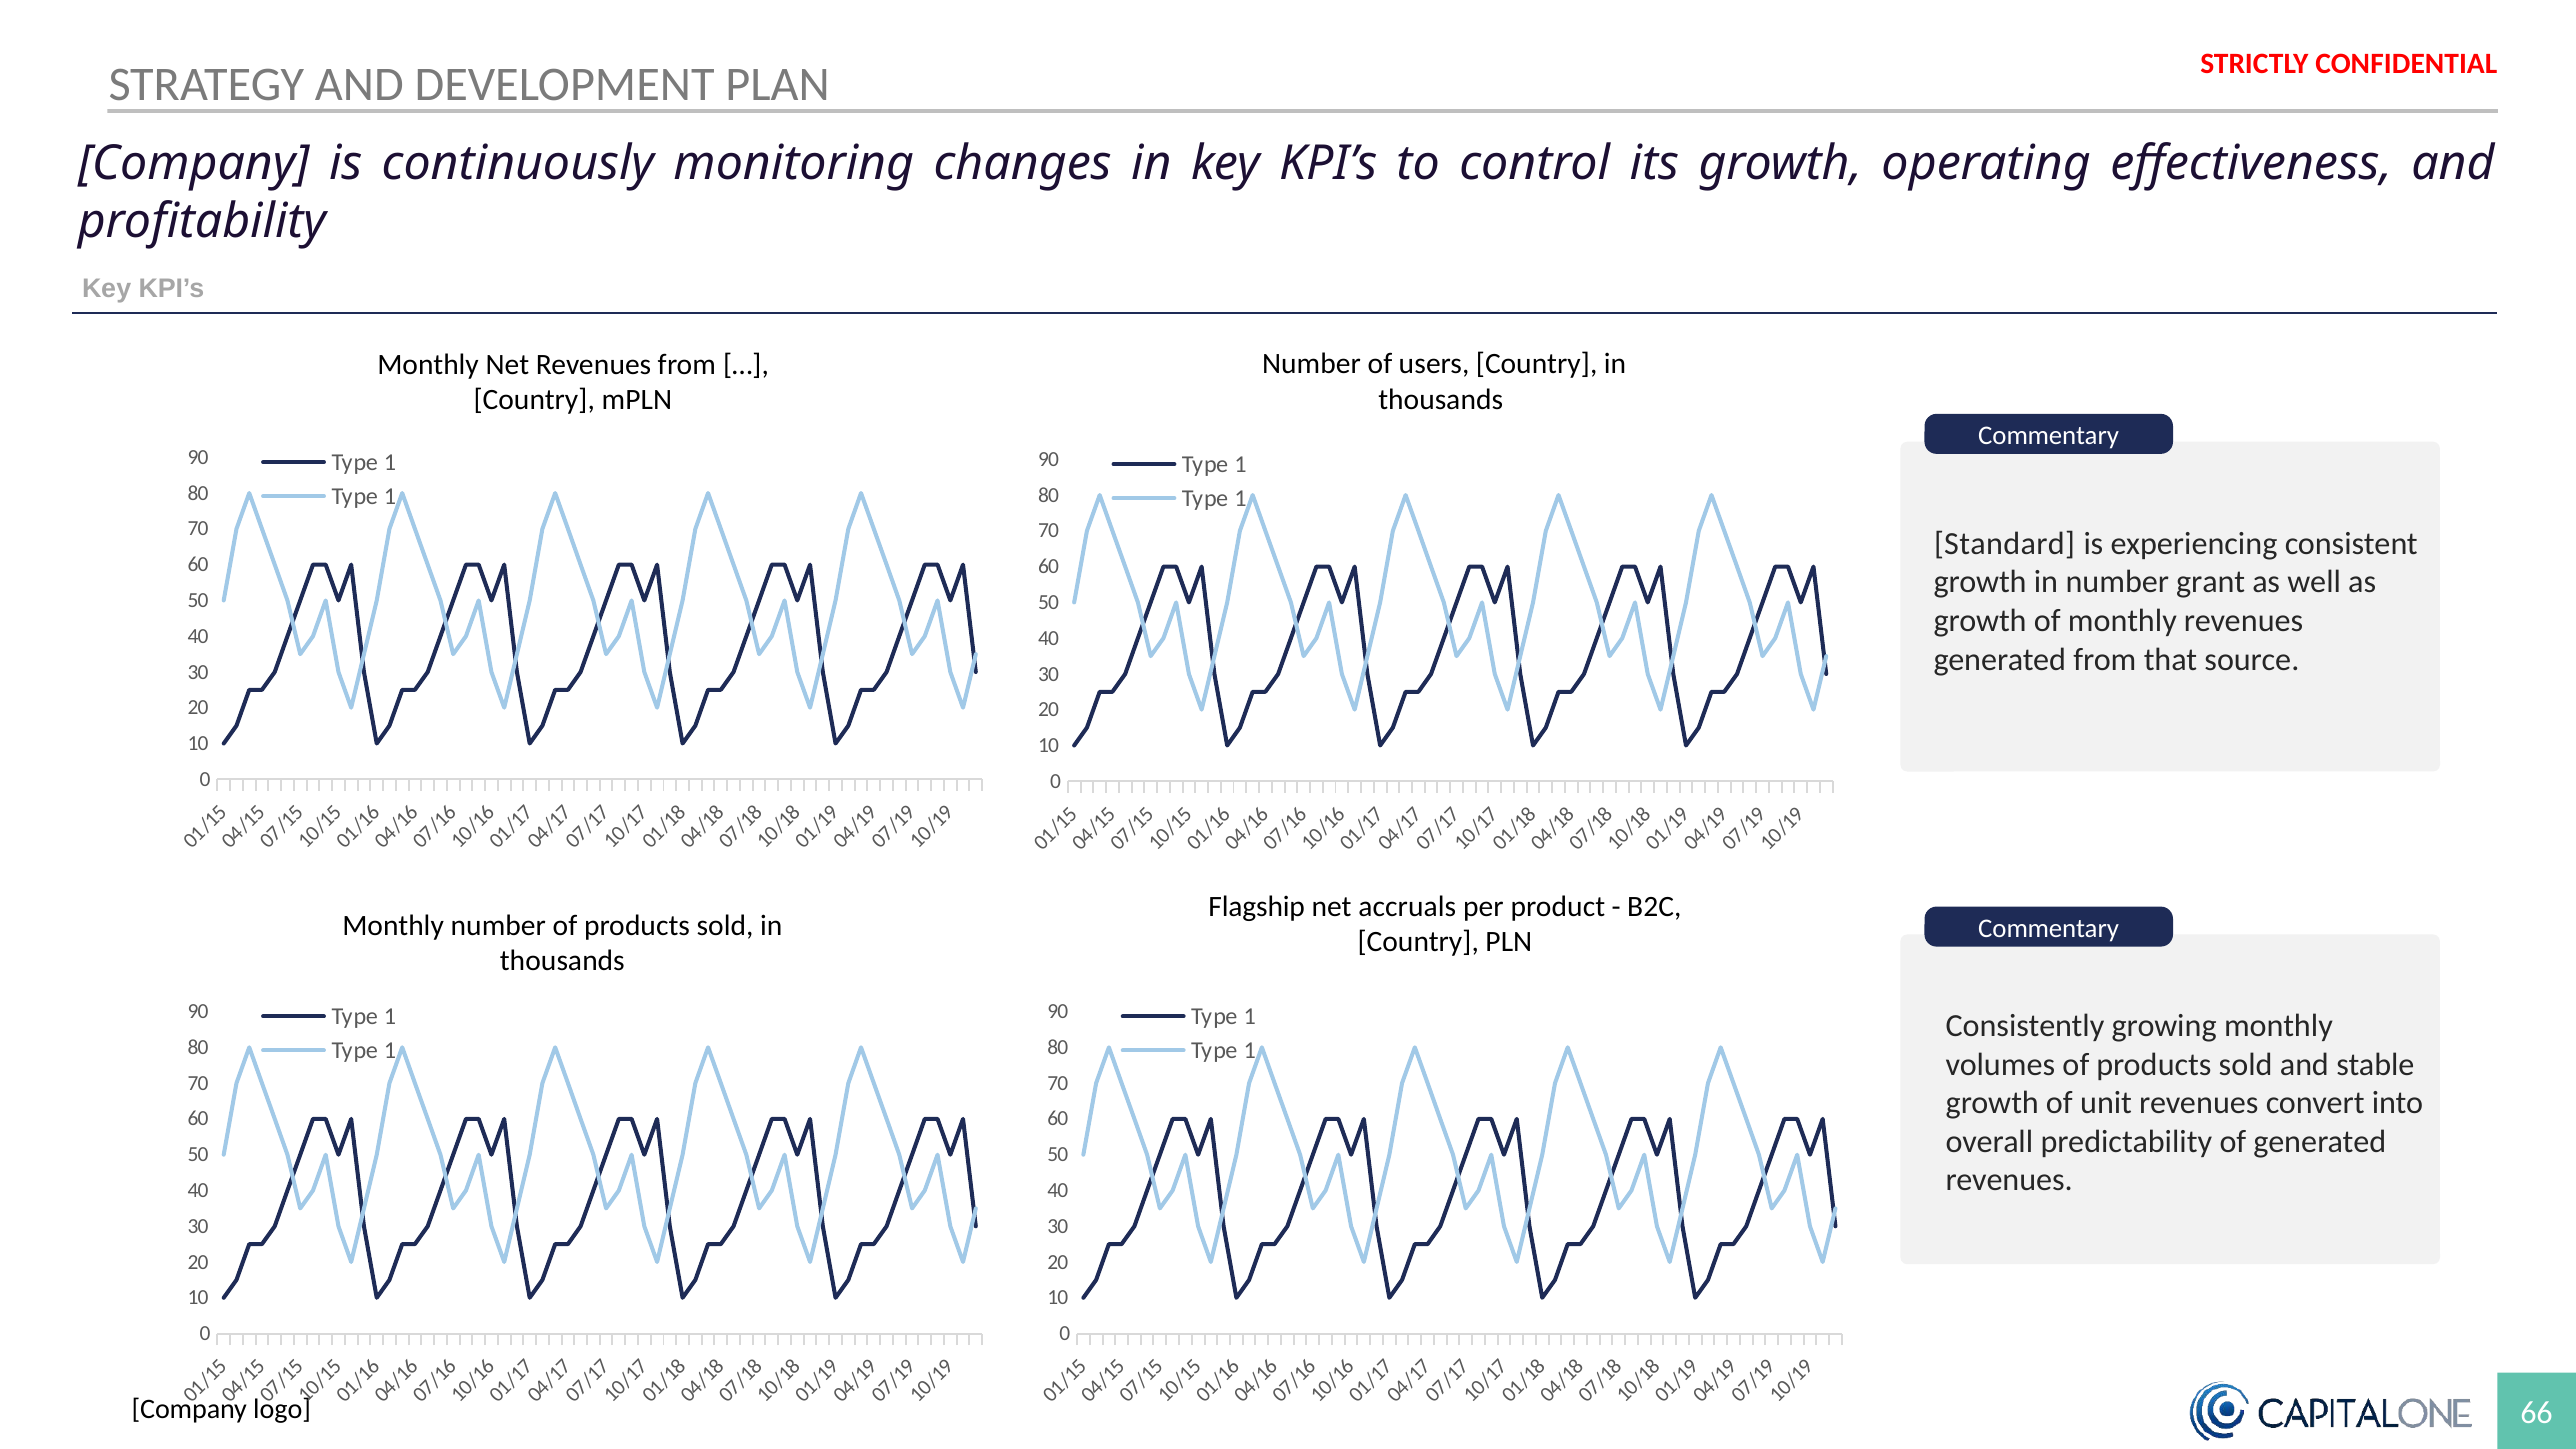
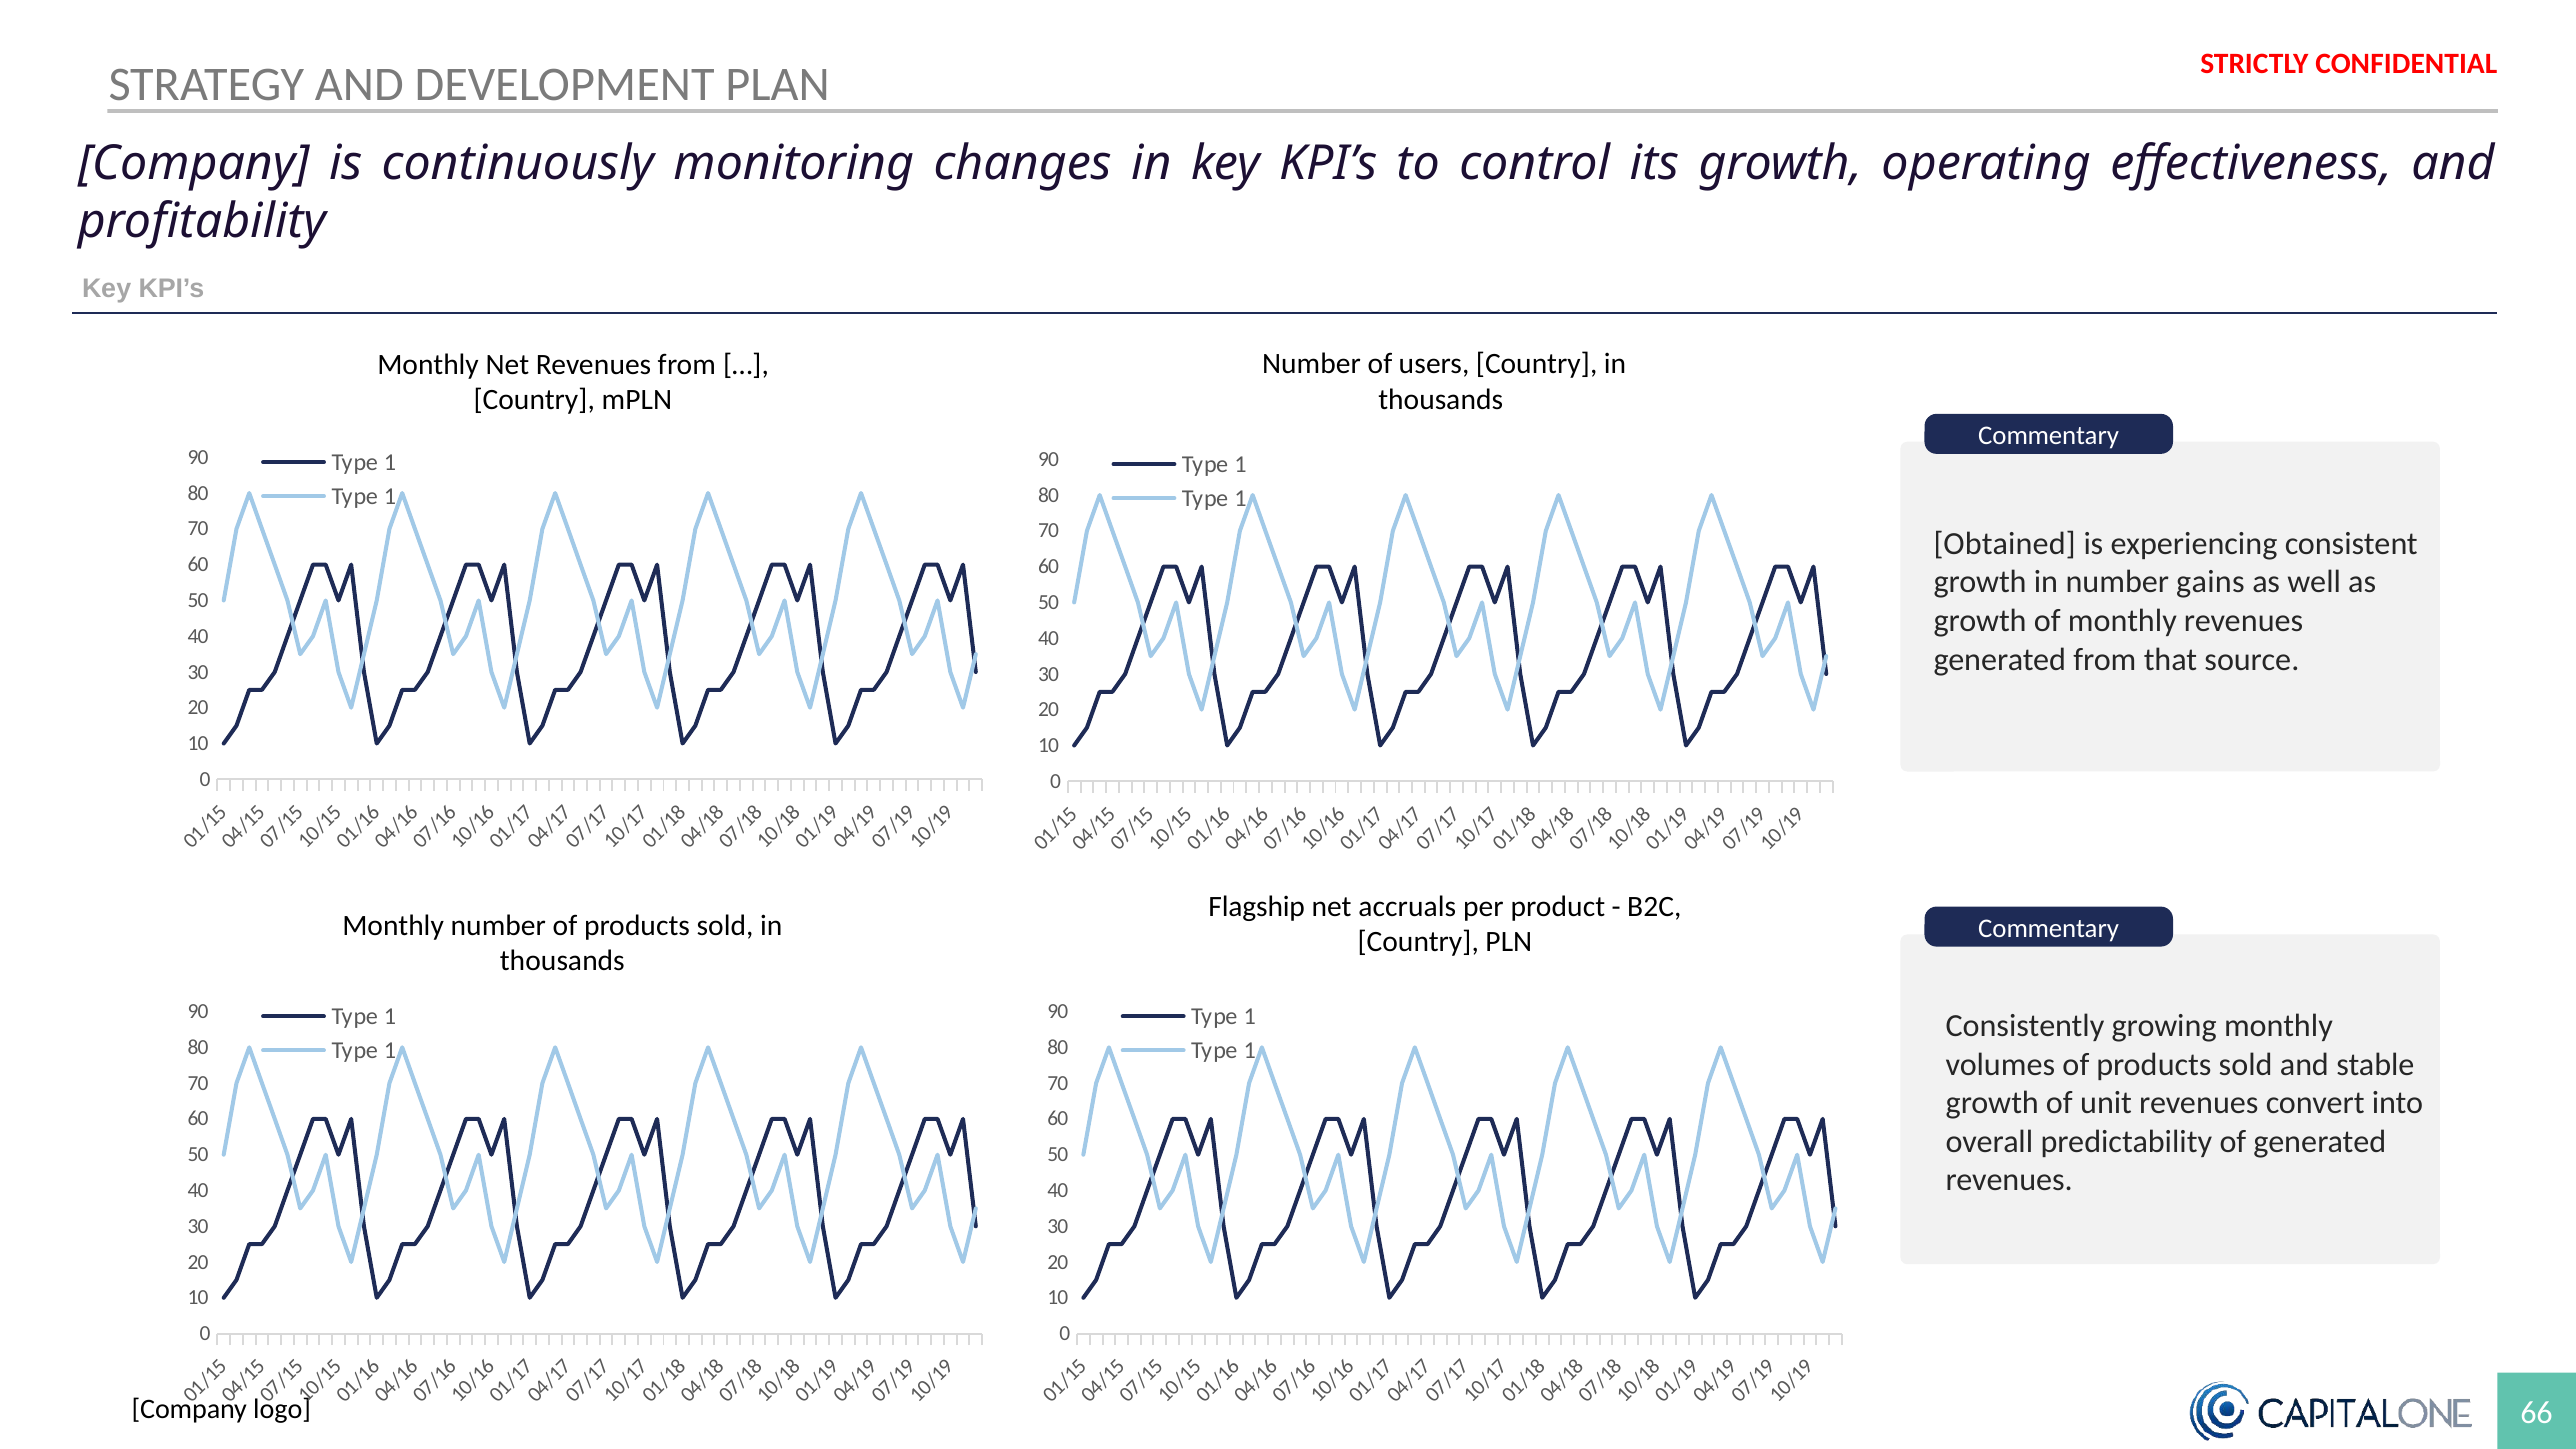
Standard: Standard -> Obtained (2005, 544)
grant: grant -> gains (2210, 582)
